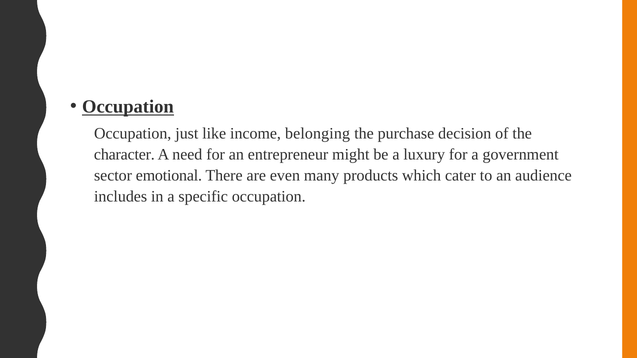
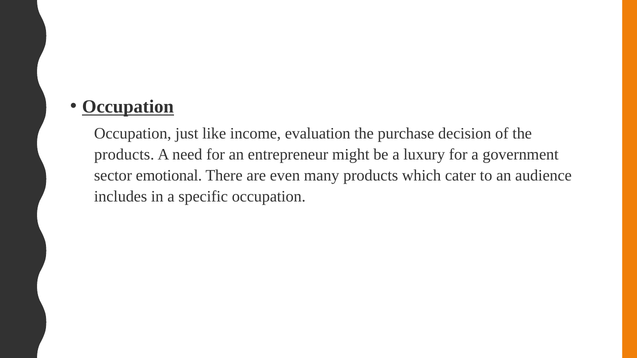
belonging: belonging -> evaluation (318, 134)
character: character -> products (124, 155)
